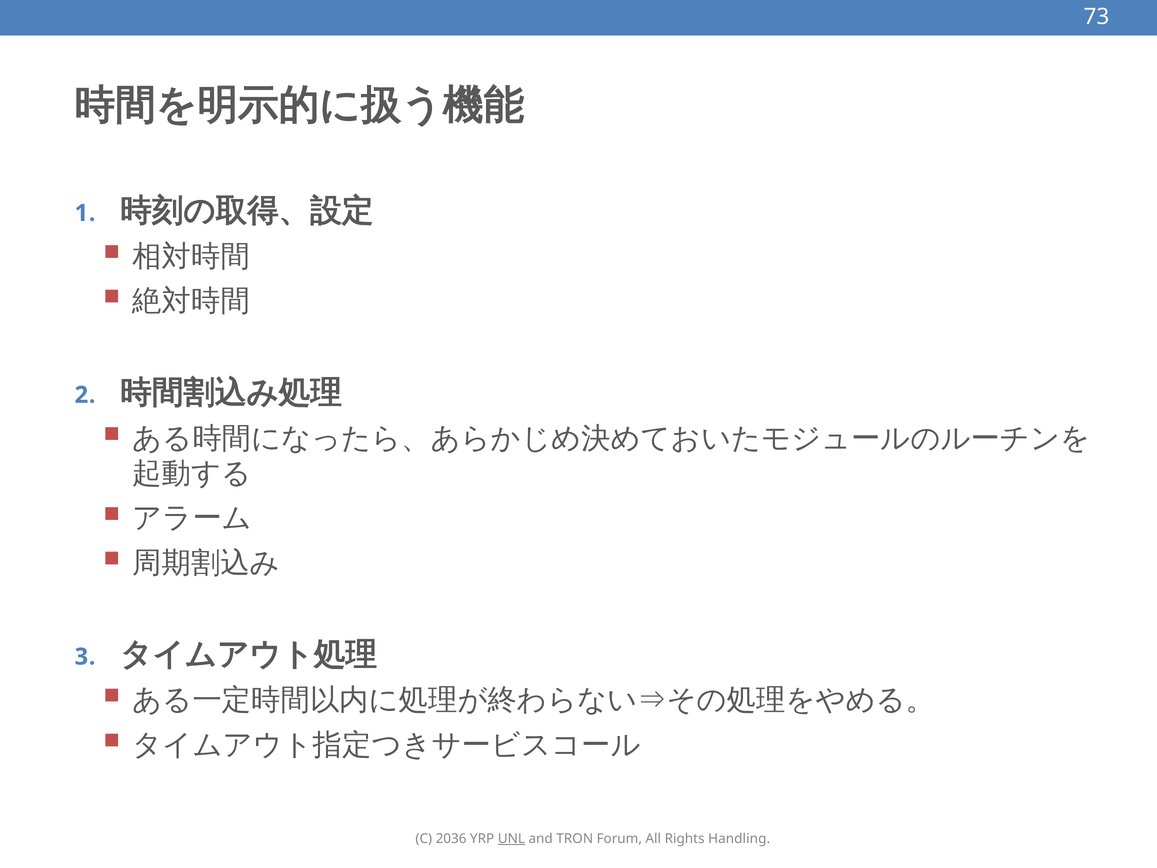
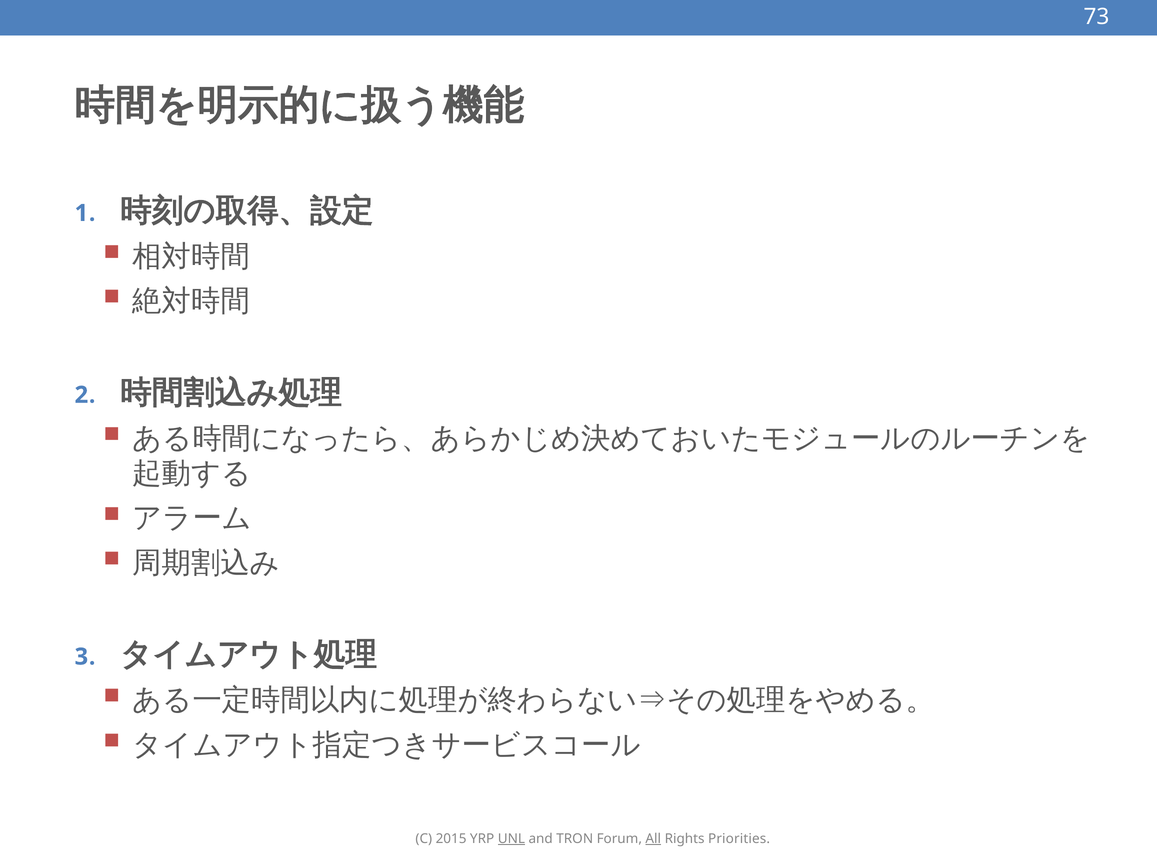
2036: 2036 -> 2015 (451, 839)
All underline: none -> present (653, 839)
Handling: Handling -> Priorities (739, 839)
